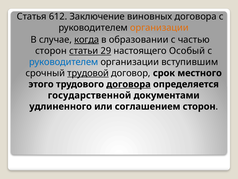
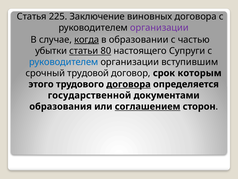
612: 612 -> 225 (58, 17)
организации colour: orange -> purple (159, 28)
сторон: сторон -> убытки (51, 51)
29: 29 -> 80 (106, 51)
Особый: Особый -> Супруги (187, 51)
трудовой underline: present -> none (88, 73)
местного: местного -> которым (200, 73)
удлиненного: удлиненного -> образования (61, 106)
соглашением underline: none -> present (148, 106)
